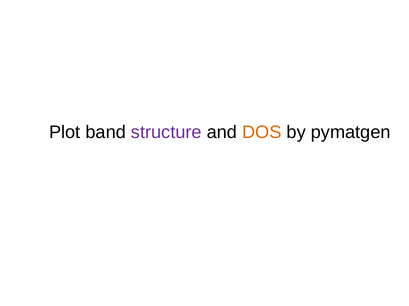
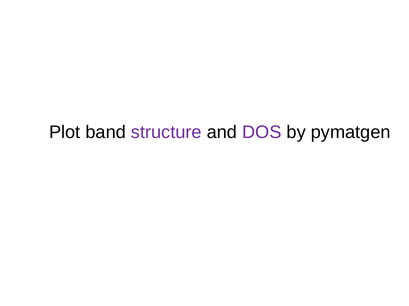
DOS colour: orange -> purple (262, 133)
